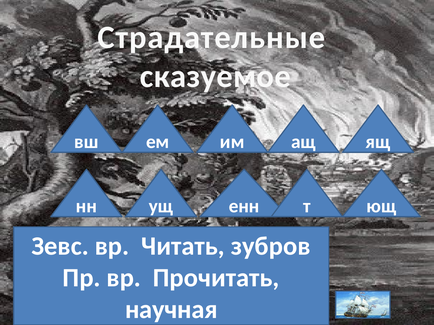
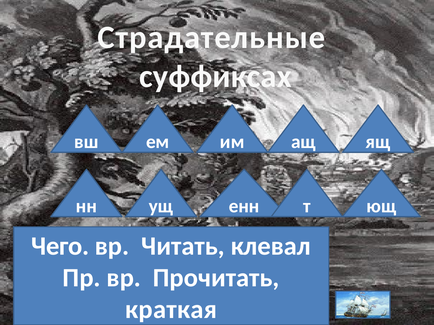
сказуемое: сказуемое -> суффиксах (215, 77)
Зевс: Зевс -> Чего (60, 246)
зубров: зубров -> клевал (271, 246)
научная: научная -> краткая (171, 310)
